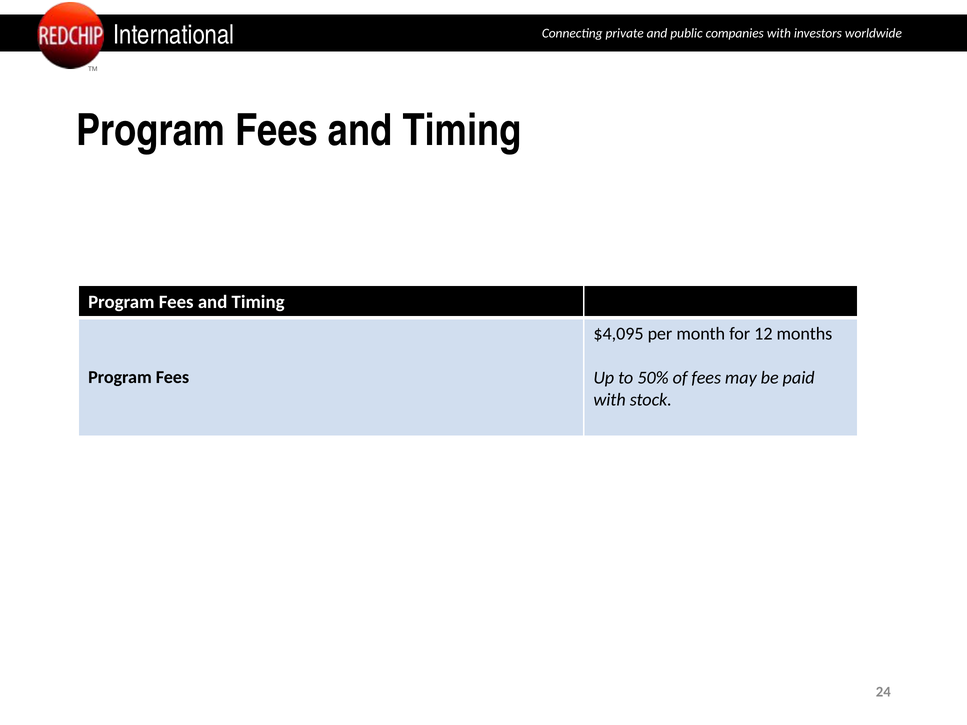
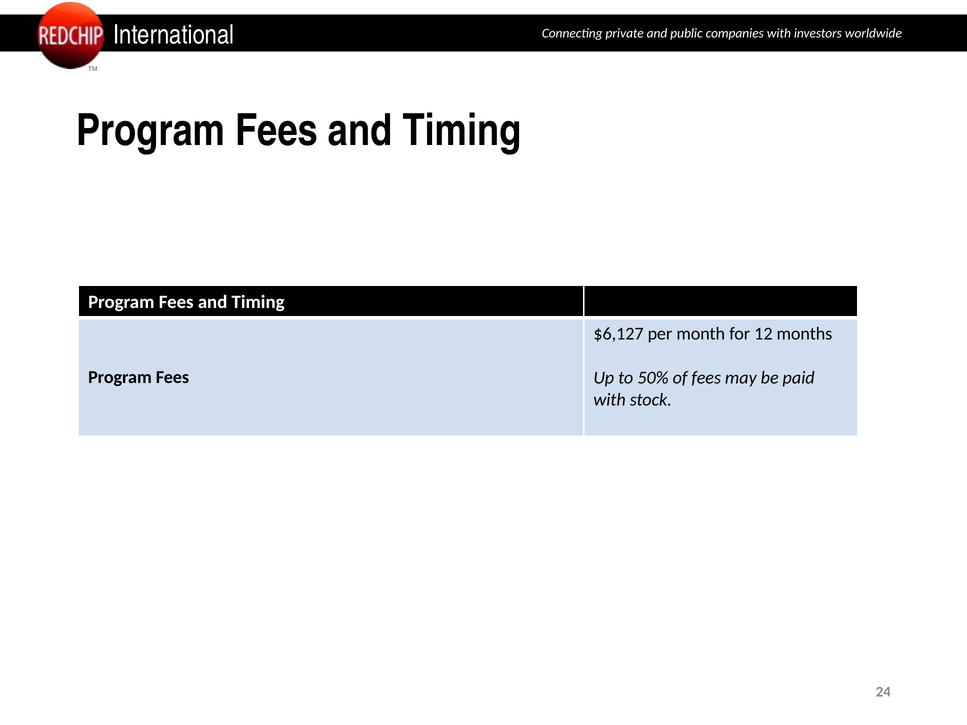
$4,095: $4,095 -> $6,127 (619, 334)
